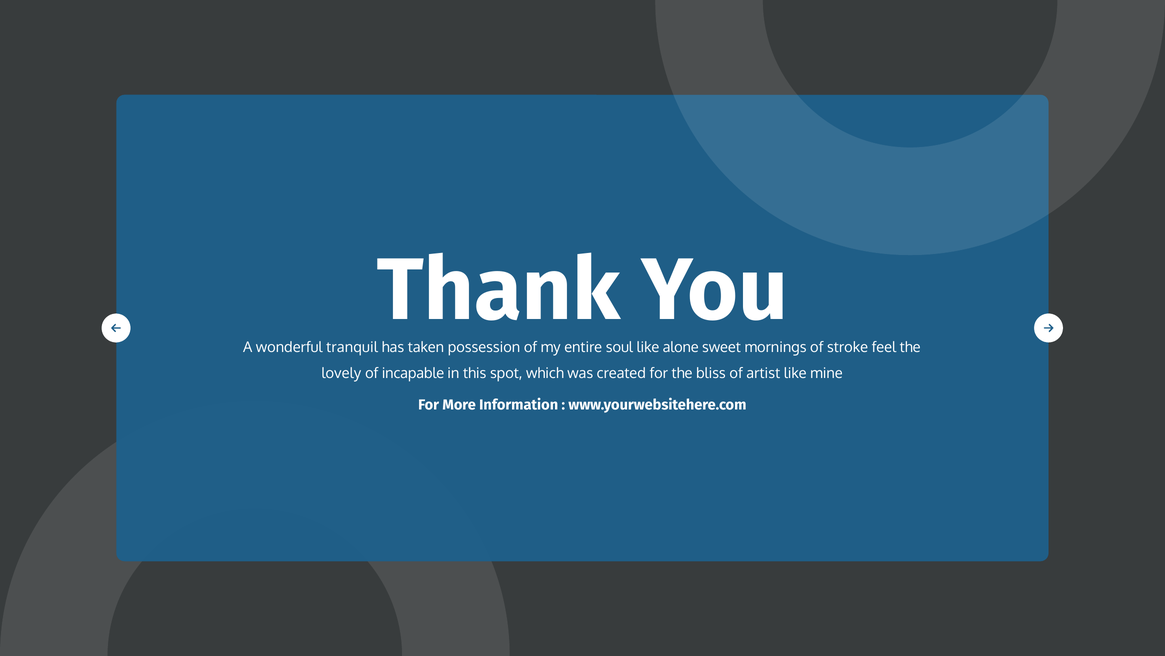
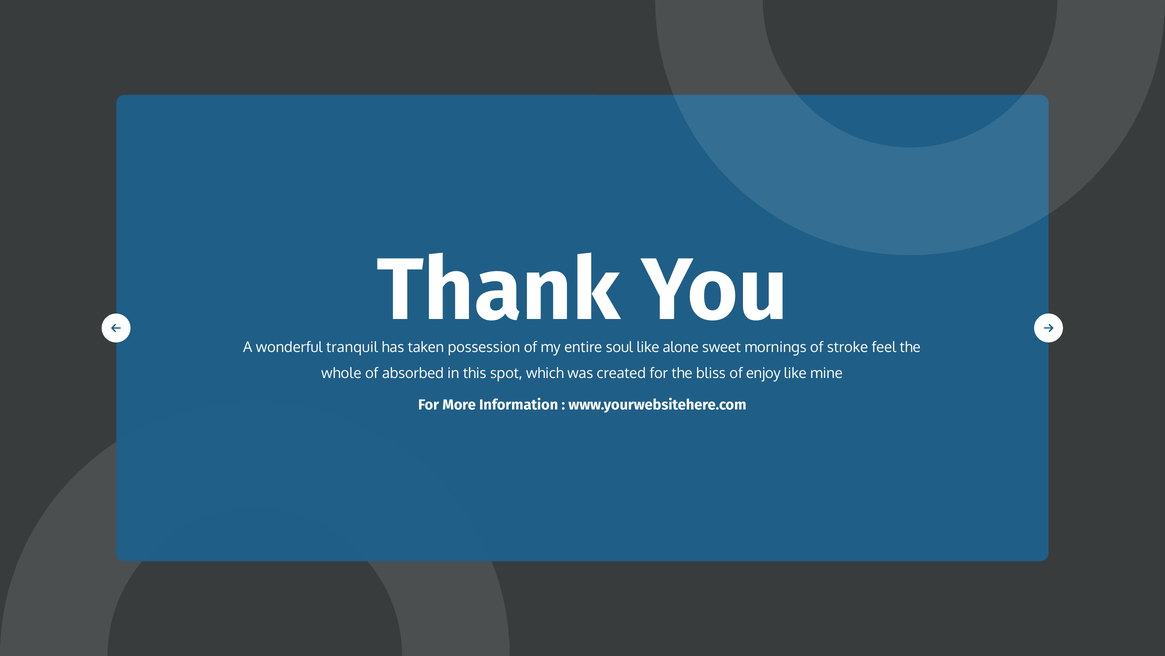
lovely: lovely -> whole (341, 373)
incapable: incapable -> absorbed (413, 373)
artist: artist -> enjoy (763, 373)
